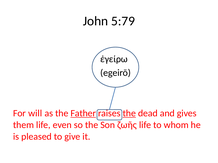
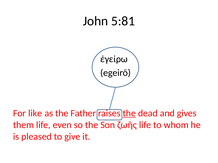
5:79: 5:79 -> 5:81 (123, 21)
will: will -> like (35, 114)
Father underline: present -> none (83, 114)
